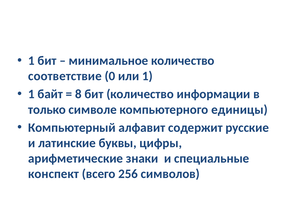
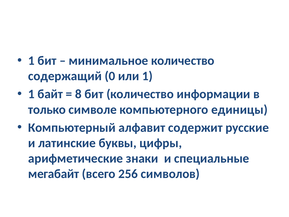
соответствие: соответствие -> содержащий (65, 76)
конспект: конспект -> мегабайт (54, 174)
